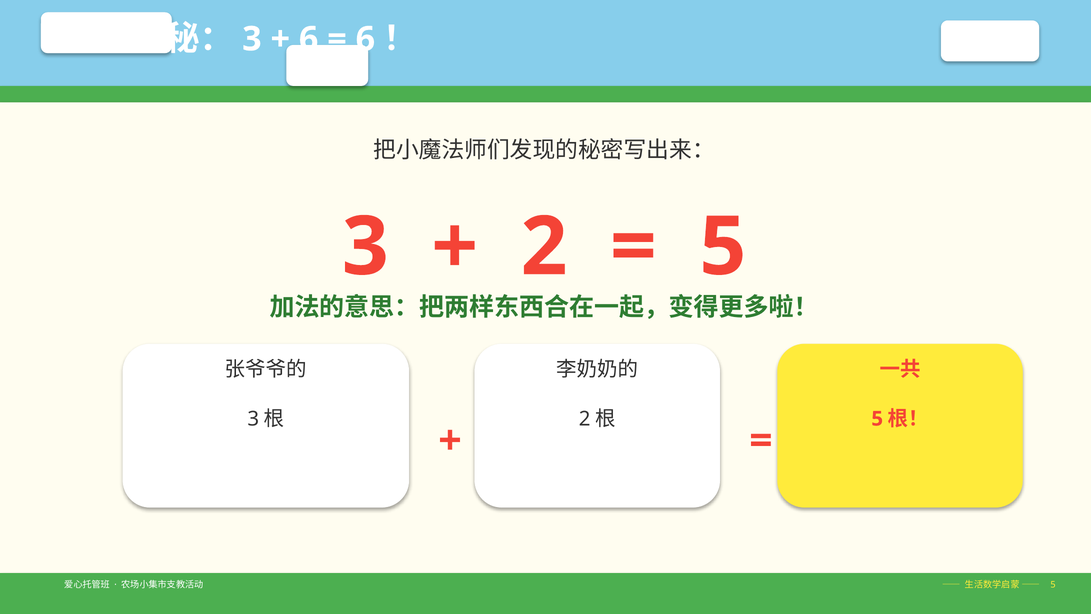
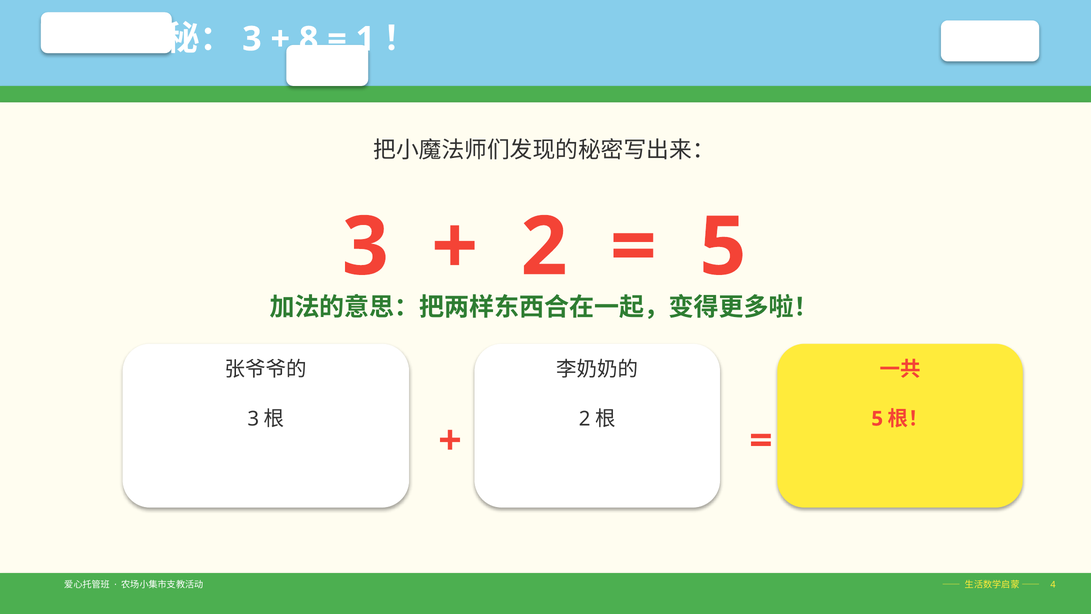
6: 6 -> 8 (309, 39)
6: 6 -> 1 (365, 39)
5: 5 -> 4 (1053, 584)
